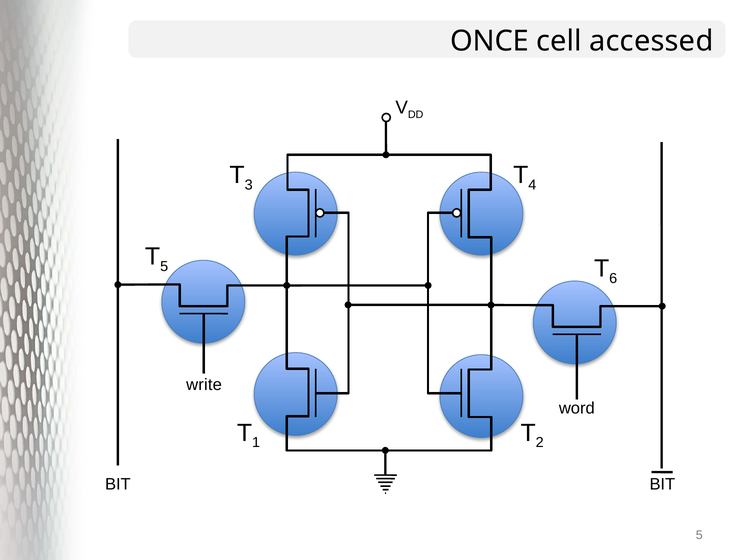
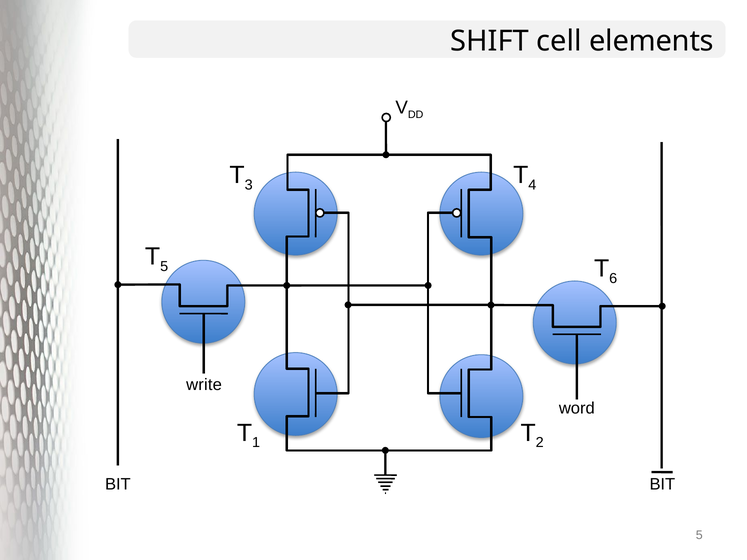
ONCE: ONCE -> SHIFT (490, 41)
accessed: accessed -> elements (652, 41)
